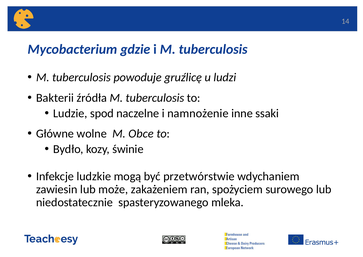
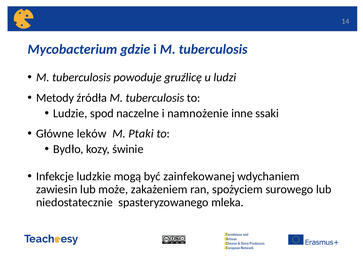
Bakterii: Bakterii -> Metody (55, 98)
wolne: wolne -> leków (92, 133)
Obce: Obce -> Ptaki (141, 133)
przetwórstwie: przetwórstwie -> zainfekowanej (199, 176)
